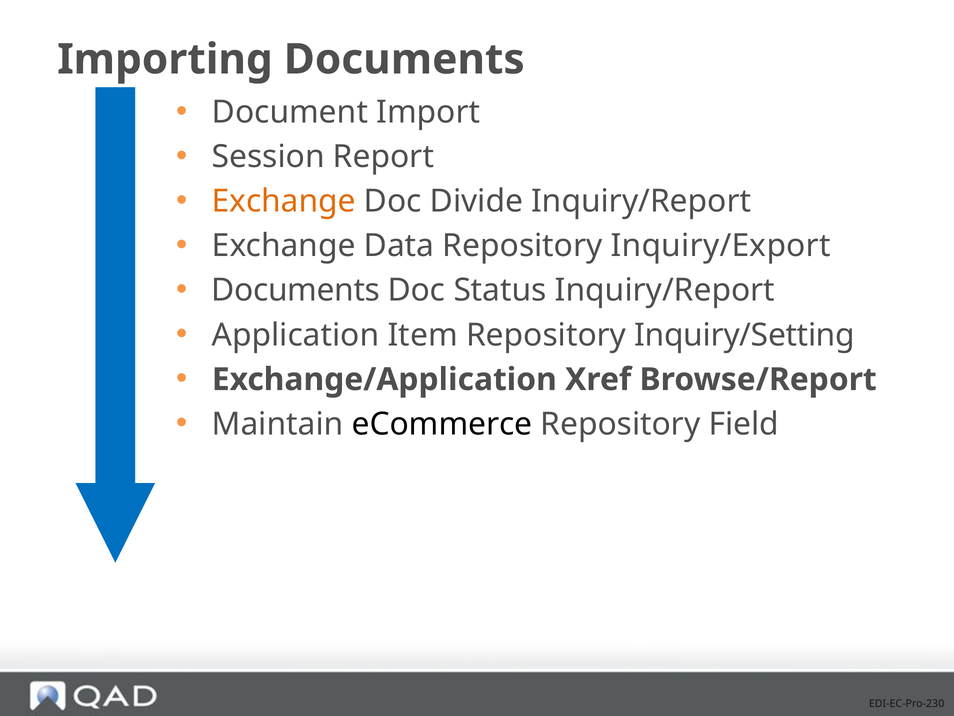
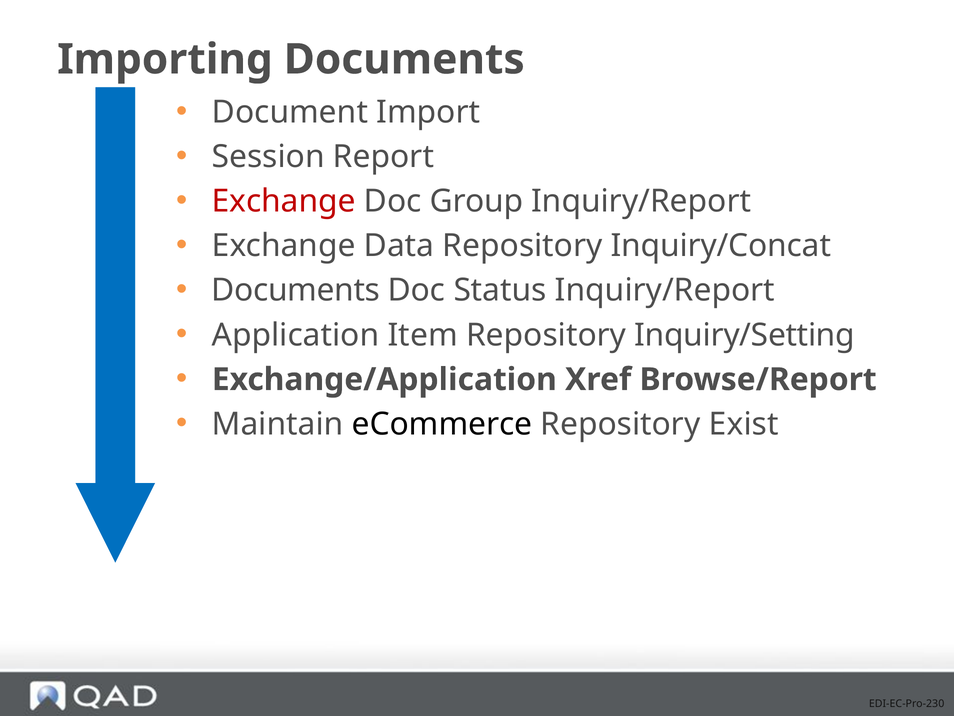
Exchange colour: orange -> red (284, 201)
Divide: Divide -> Group (477, 201)
Inquiry/Export: Inquiry/Export -> Inquiry/Concat (721, 246)
Field: Field -> Exist (744, 424)
